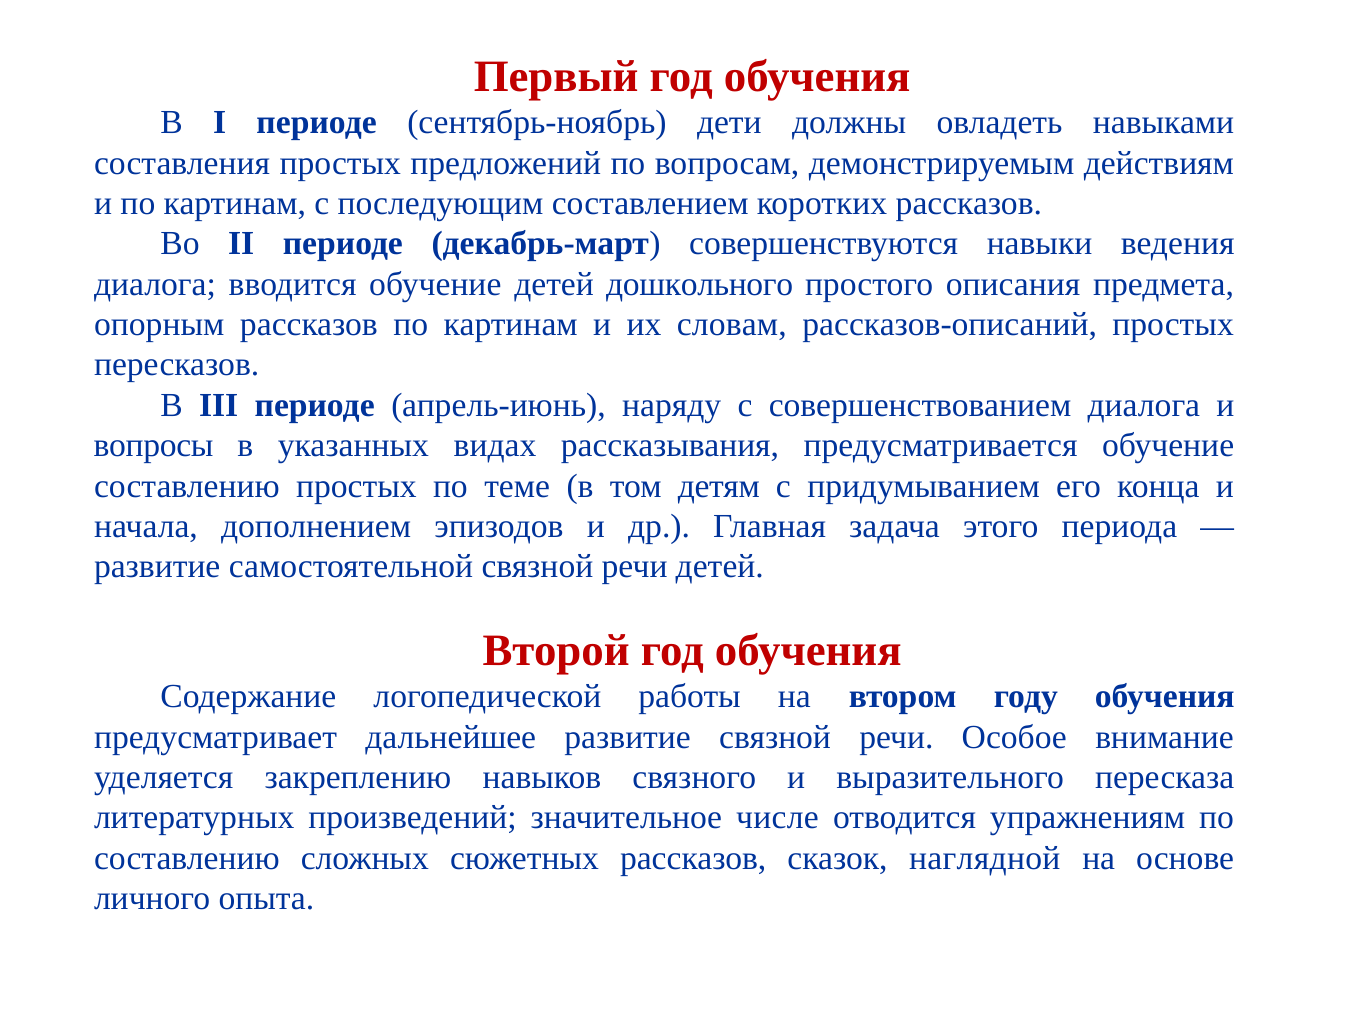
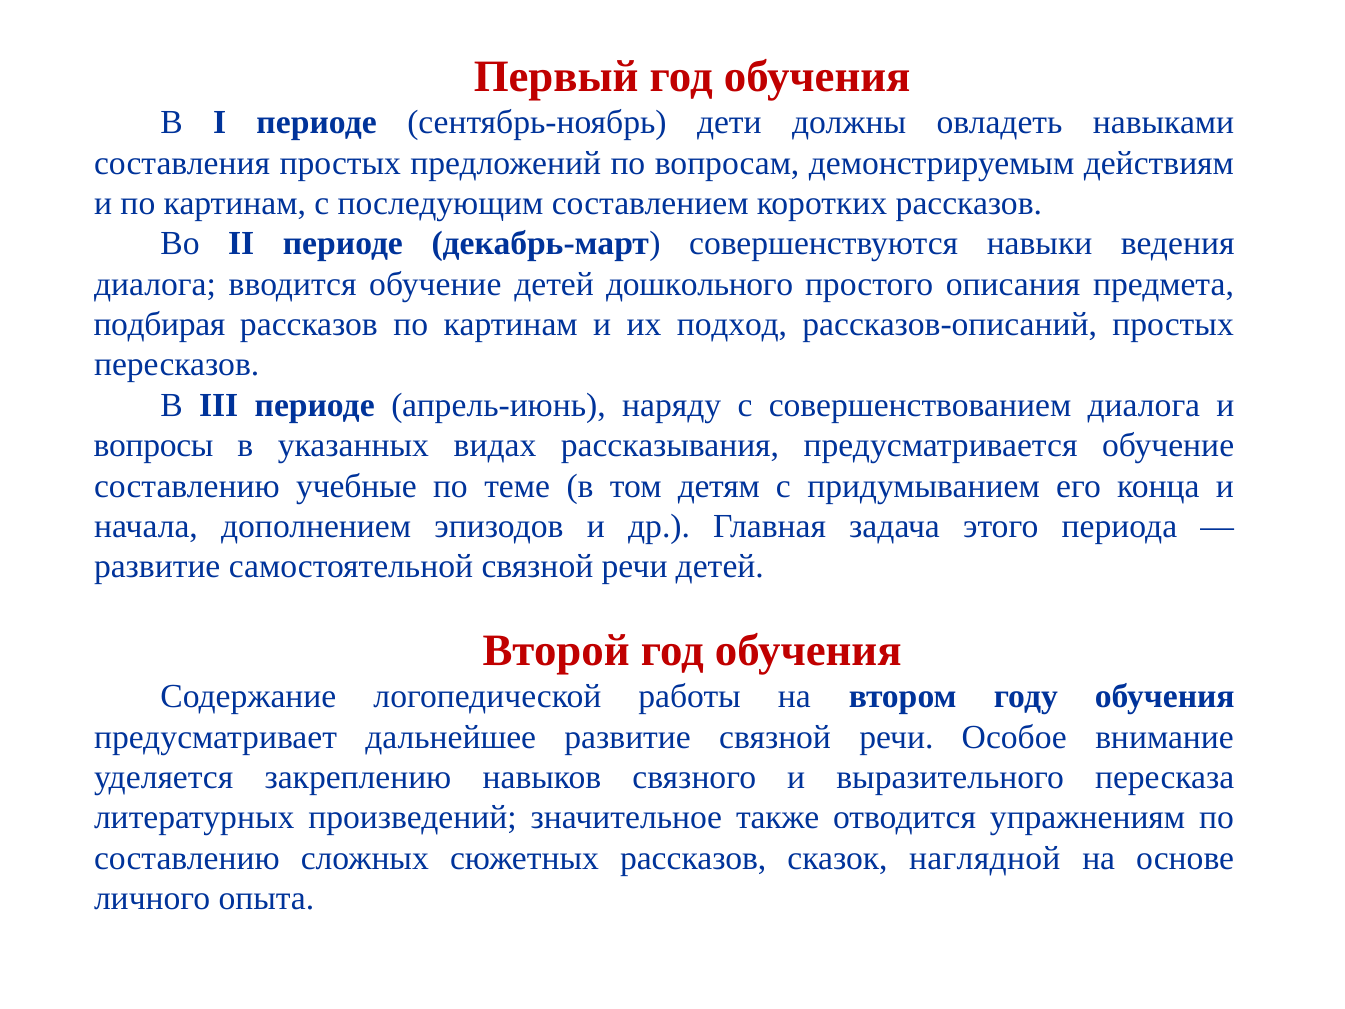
опорным: опорным -> подбирая (159, 324)
словам: словам -> подход (732, 324)
составлению простых: простых -> учебные (356, 486)
числе: числе -> также (778, 818)
